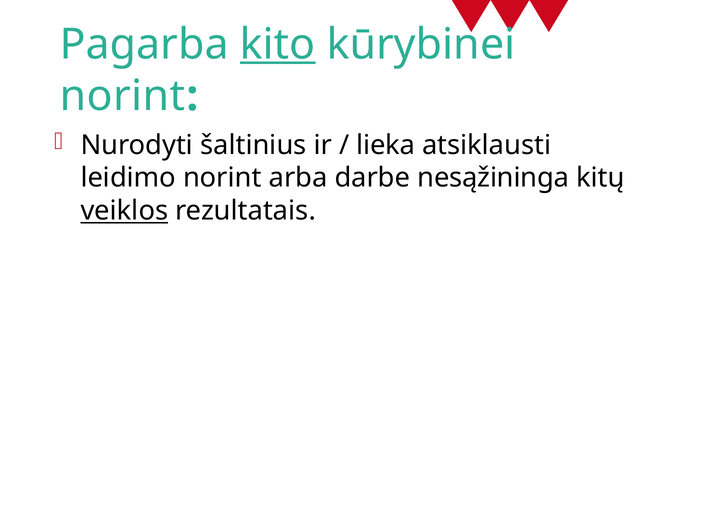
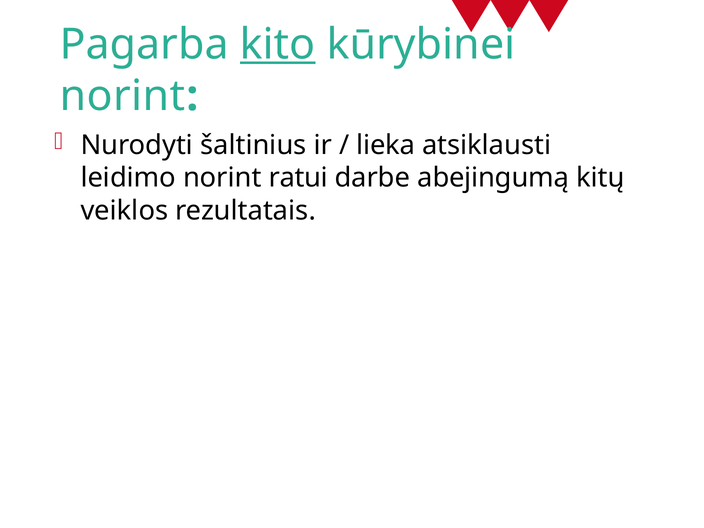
arba: arba -> ratui (298, 178)
nesąžininga: nesąžininga -> abejingumą (493, 178)
veiklos underline: present -> none (124, 211)
